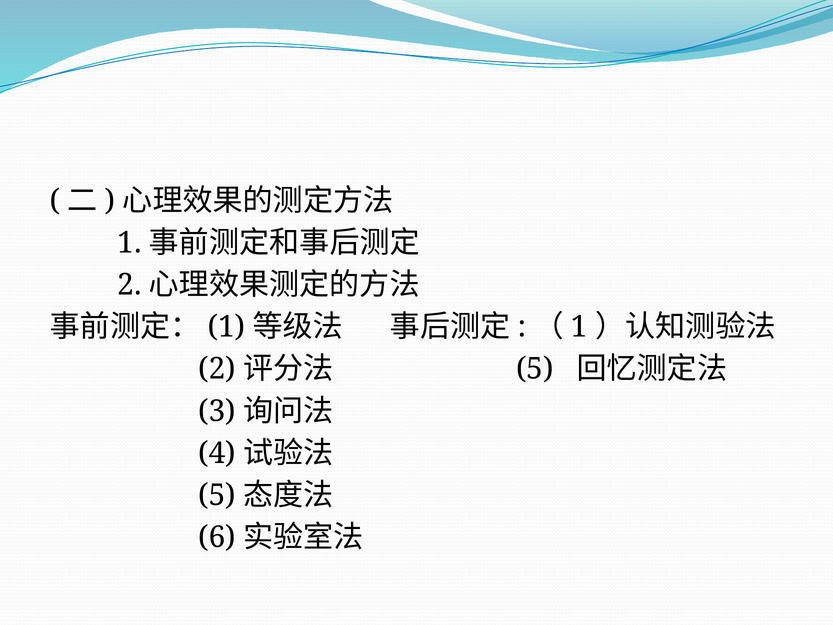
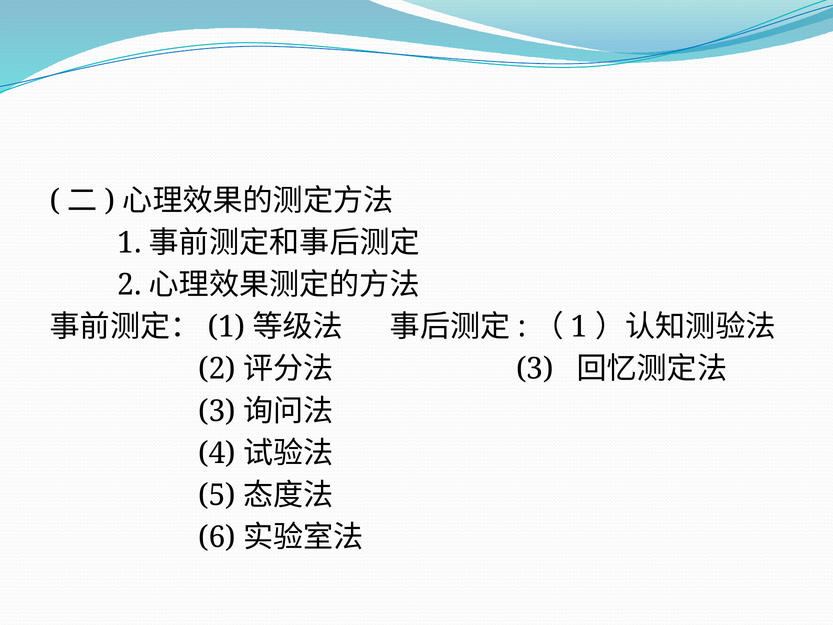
5: 5 -> 3 (535, 369)
